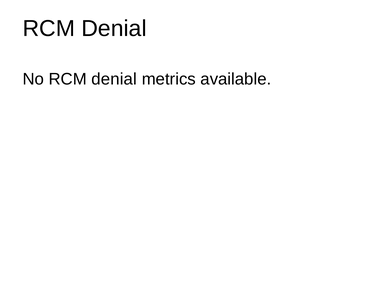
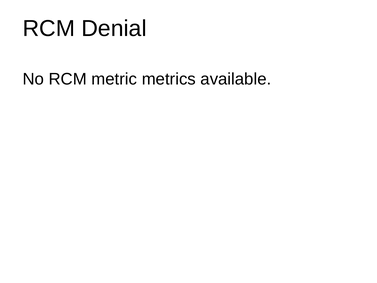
No RCM denial: denial -> metric (114, 79)
